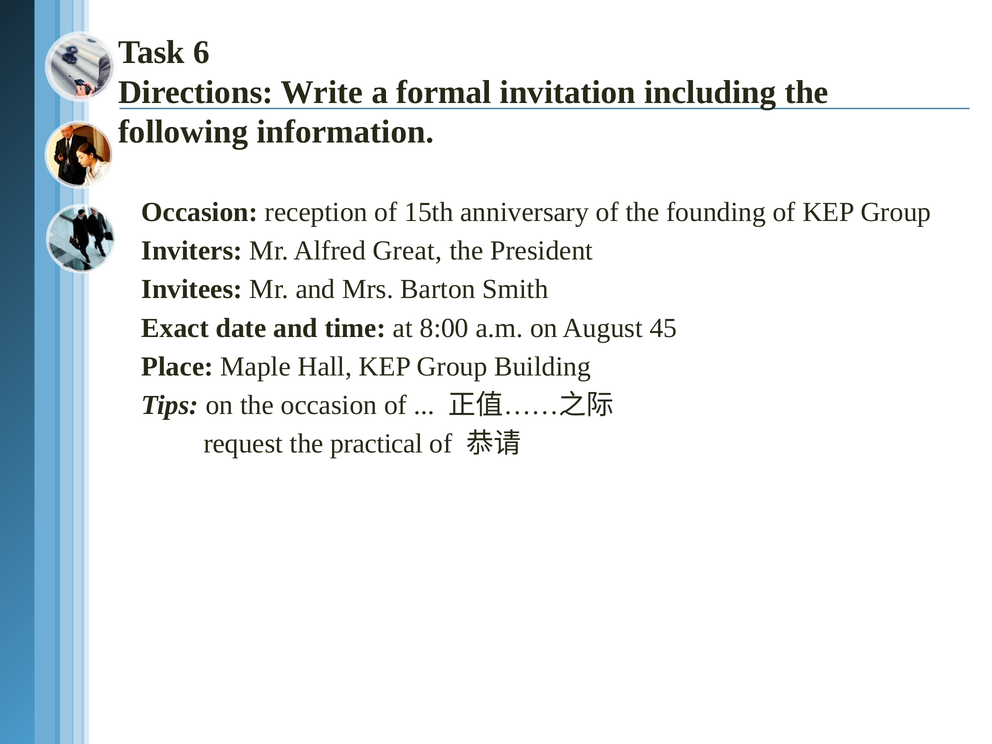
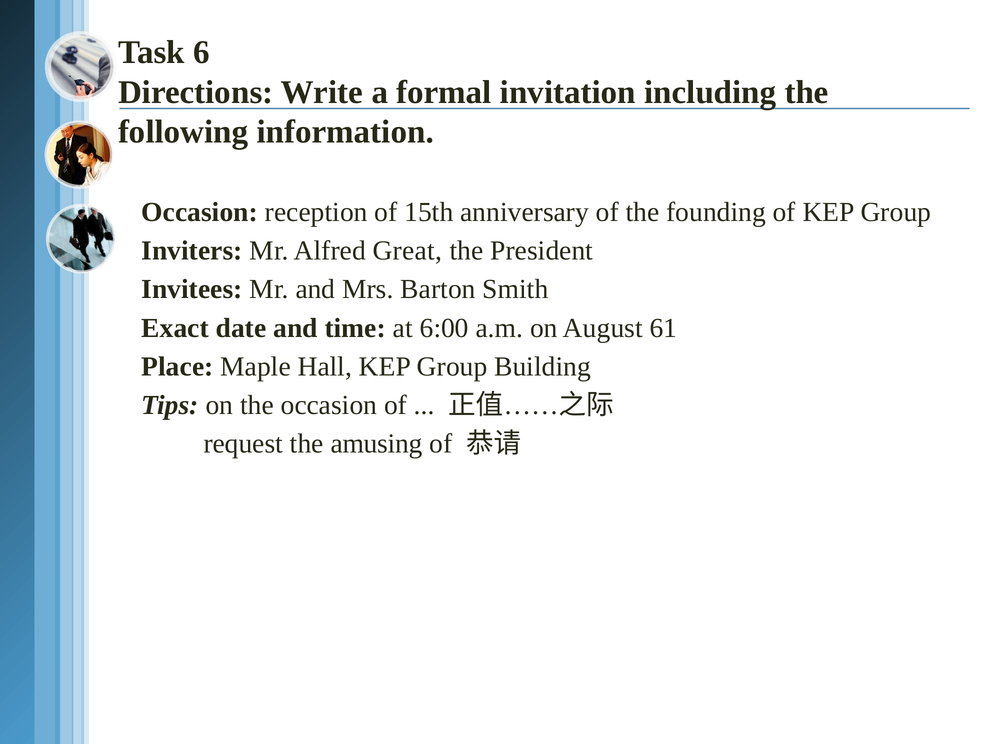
8:00: 8:00 -> 6:00 (444, 328)
45: 45 -> 61 (663, 328)
practical: practical -> amusing (377, 444)
